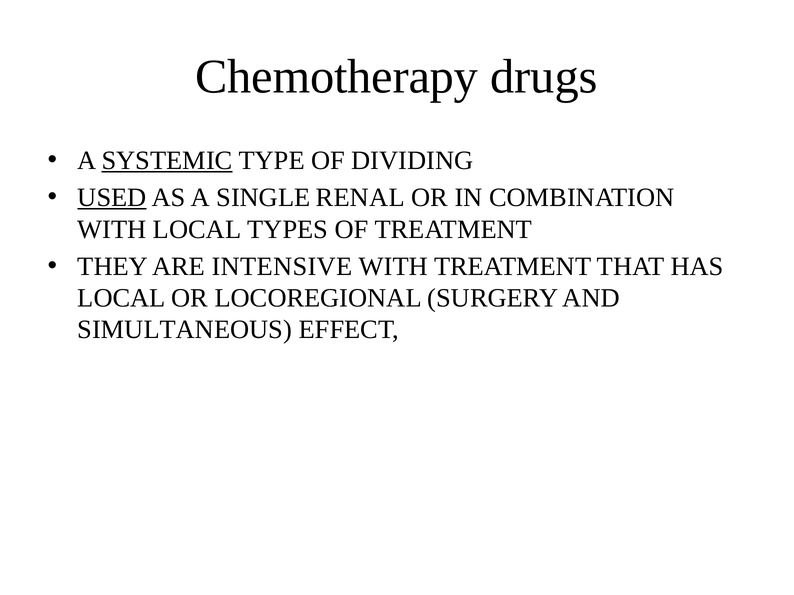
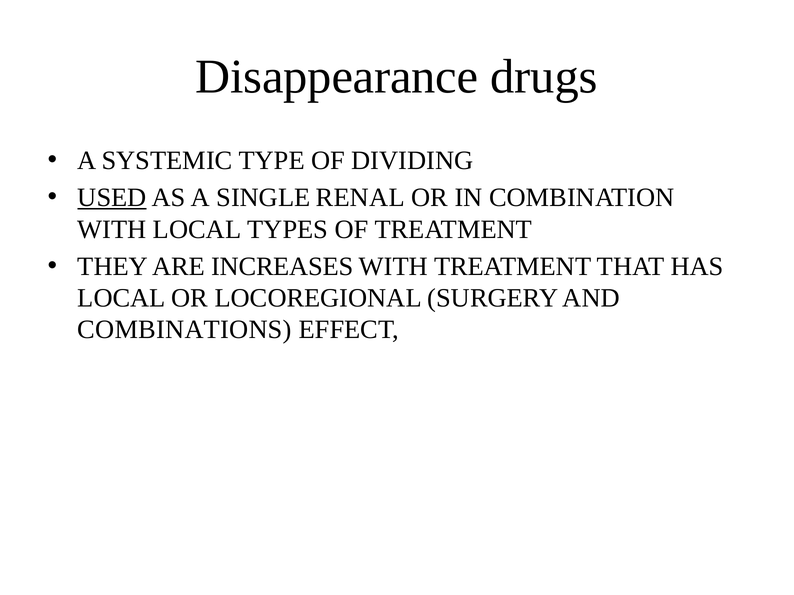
Chemotherapy: Chemotherapy -> Disappearance (337, 77)
SYSTEMIC underline: present -> none (167, 161)
INTENSIVE: INTENSIVE -> INCREASES (282, 267)
SIMULTANEOUS: SIMULTANEOUS -> COMBINATIONS (185, 330)
